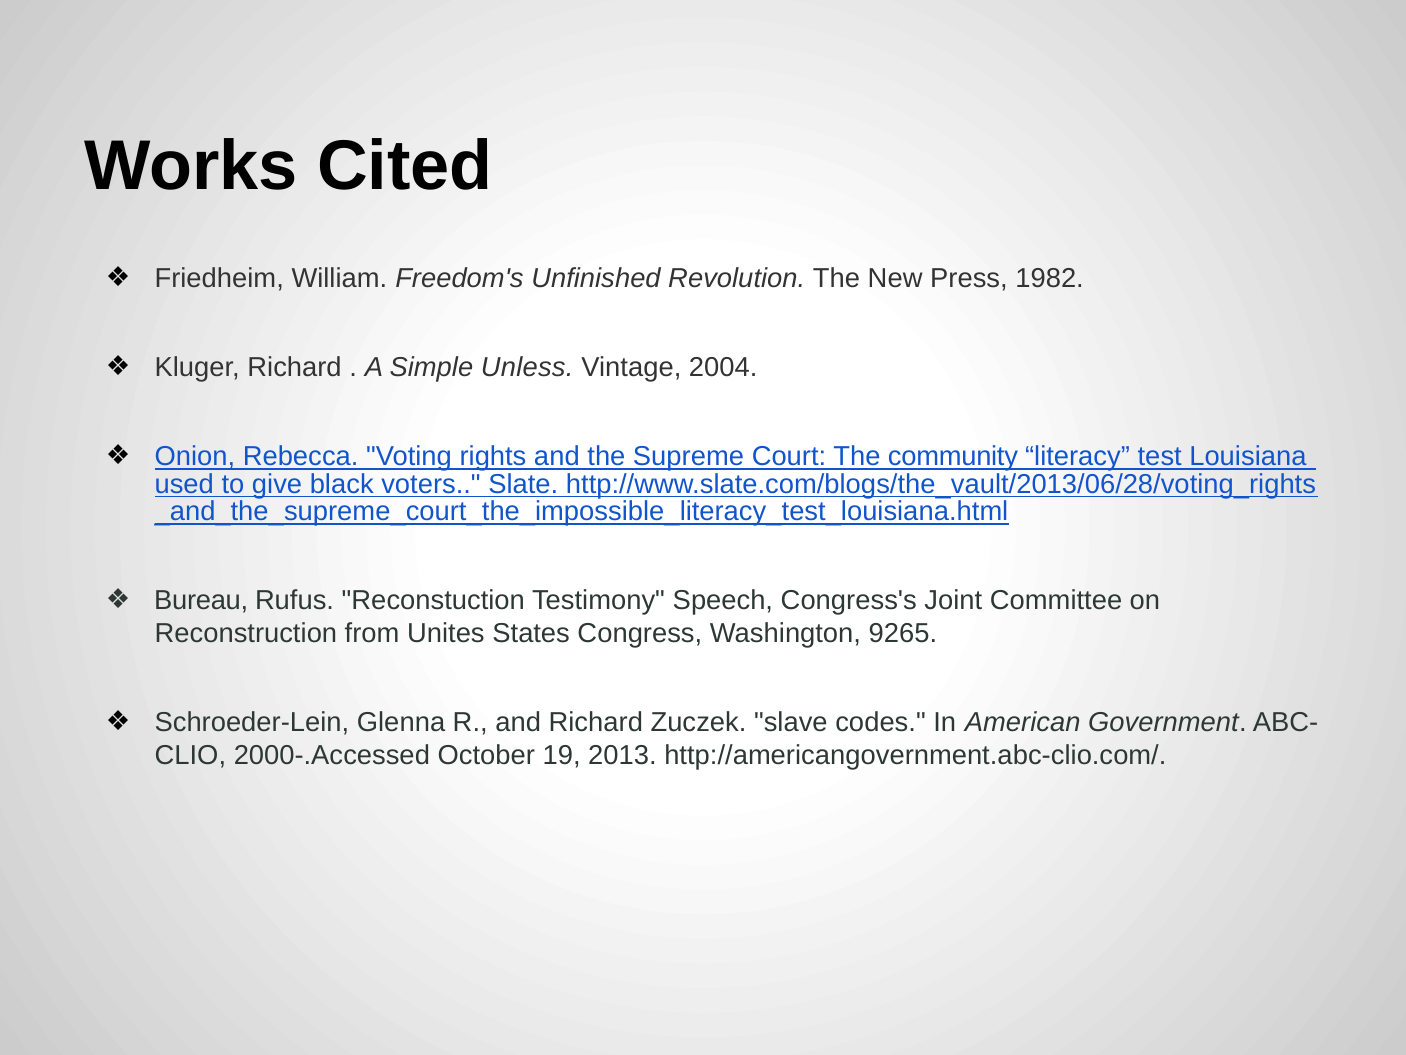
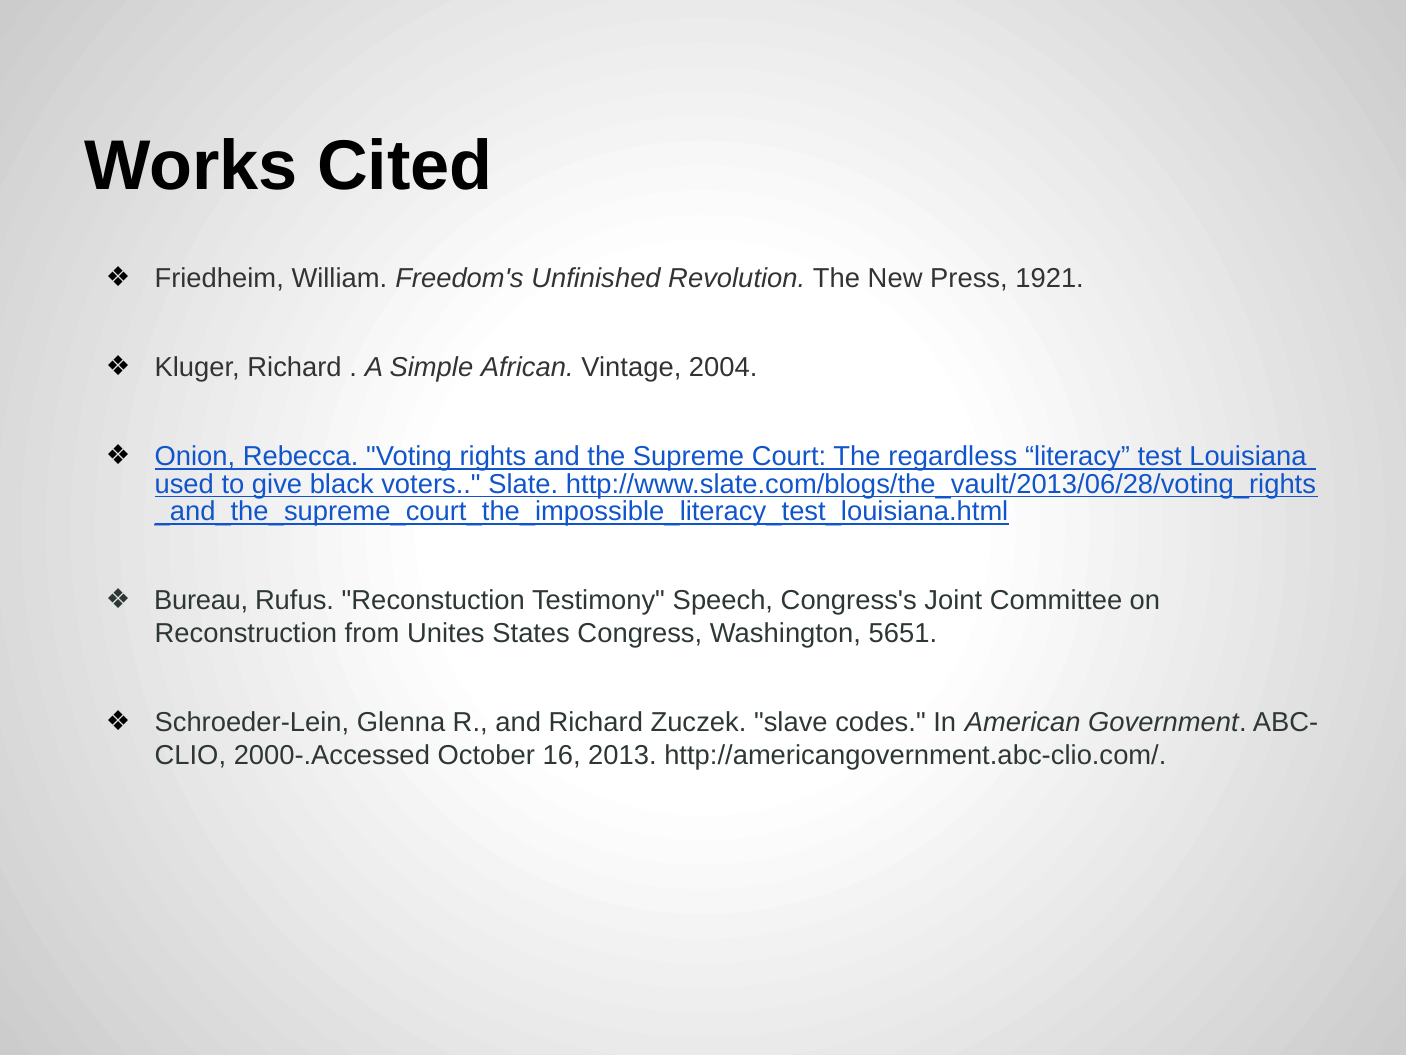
1982: 1982 -> 1921 (1050, 278)
Unless: Unless -> African (527, 368)
community: community -> regardless (953, 457)
9265: 9265 -> 5651 (903, 633)
19: 19 -> 16 (562, 755)
